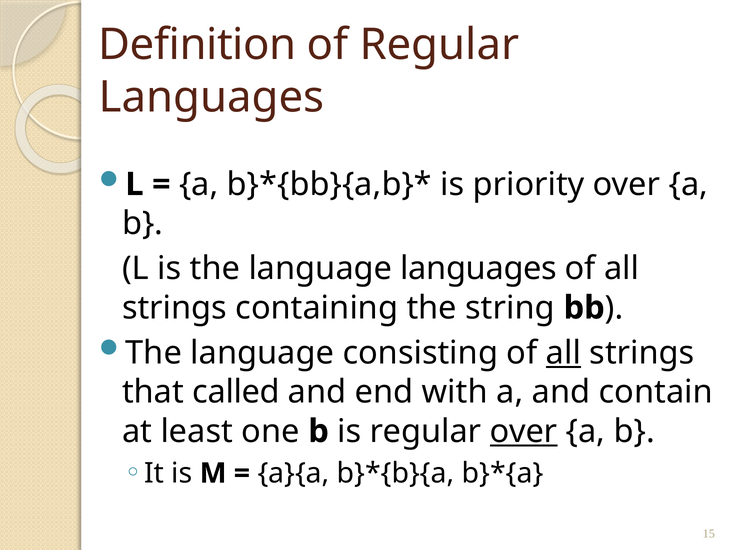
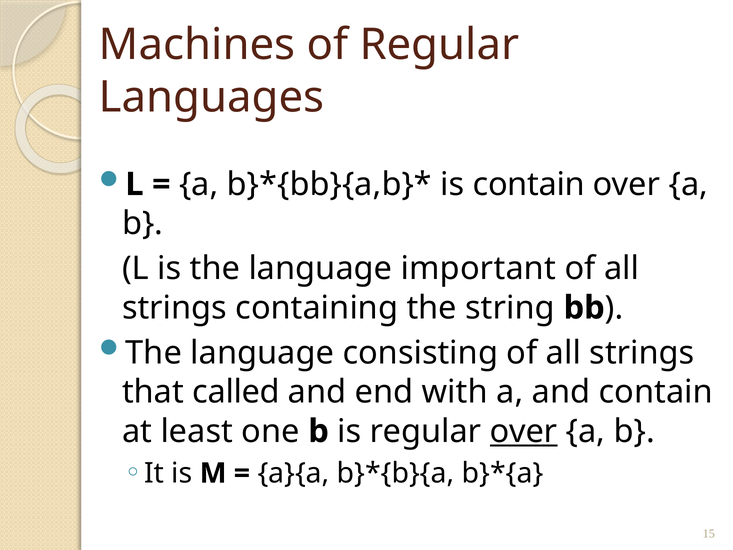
Definition: Definition -> Machines (197, 45)
is priority: priority -> contain (529, 184)
language languages: languages -> important (478, 269)
all underline: present -> none (563, 353)
